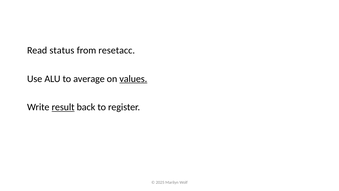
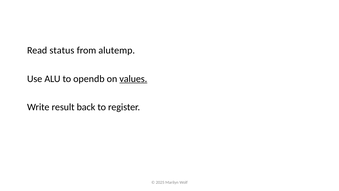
resetacc: resetacc -> alutemp (117, 50)
average: average -> opendb (89, 79)
result underline: present -> none (63, 107)
